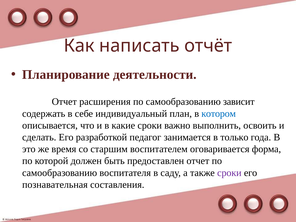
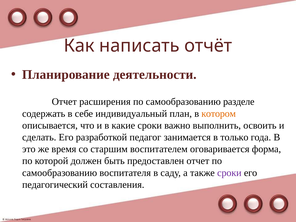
зависит: зависит -> разделе (239, 102)
котором colour: blue -> orange (219, 114)
познавательная: познавательная -> педагогический (55, 185)
